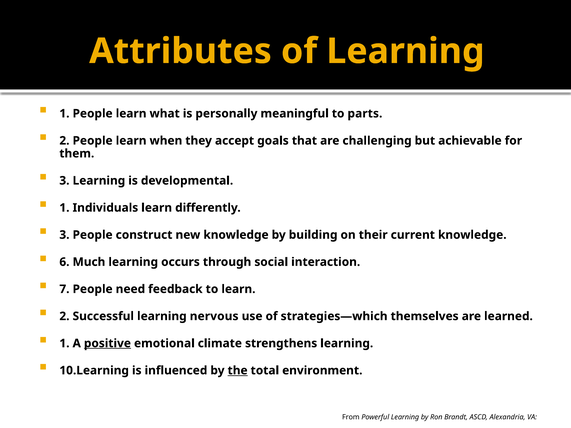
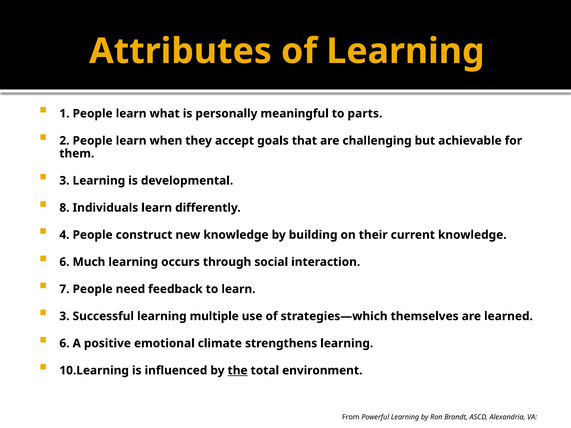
1: 1 -> 8 (64, 208)
3: 3 -> 4 (64, 235)
2: 2 -> 3 (64, 316)
nervous: nervous -> multiple (214, 316)
1: 1 -> 6 (64, 344)
positive underline: present -> none (107, 344)
